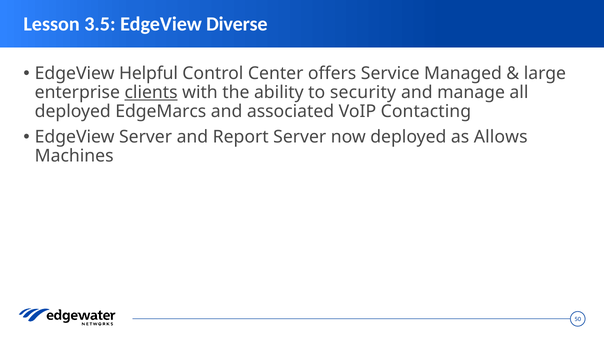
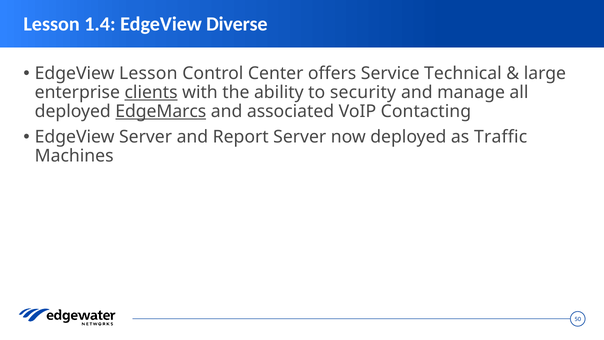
3.5: 3.5 -> 1.4 (100, 24)
EdgeView Helpful: Helpful -> Lesson (148, 73)
Managed: Managed -> Technical (463, 73)
EdgeMarcs underline: none -> present (161, 111)
Allows: Allows -> Traffic (501, 137)
